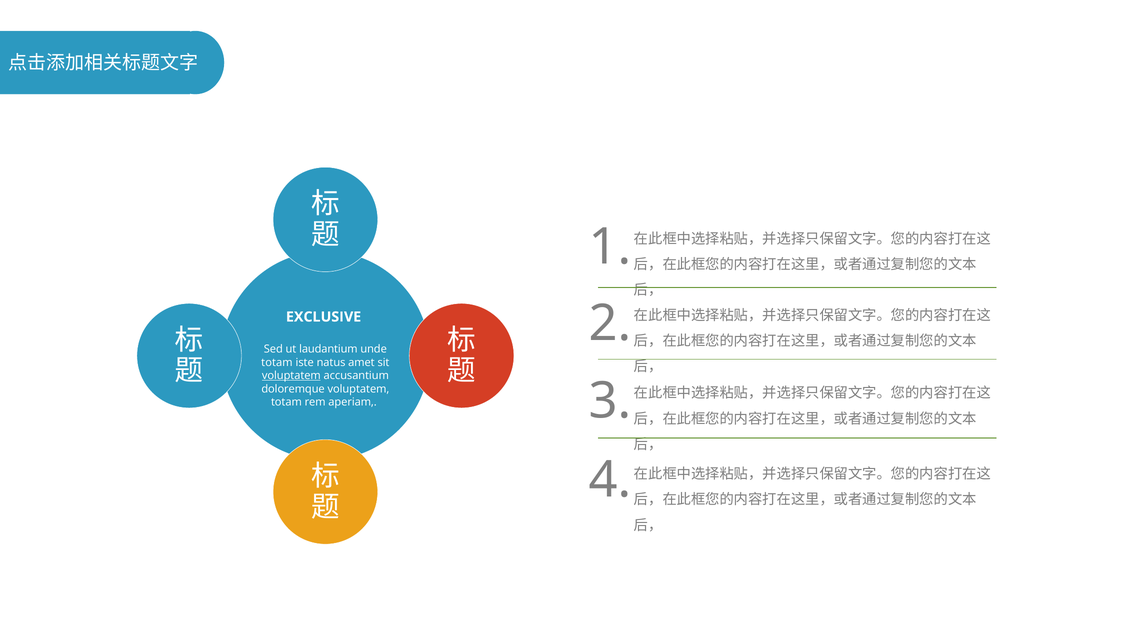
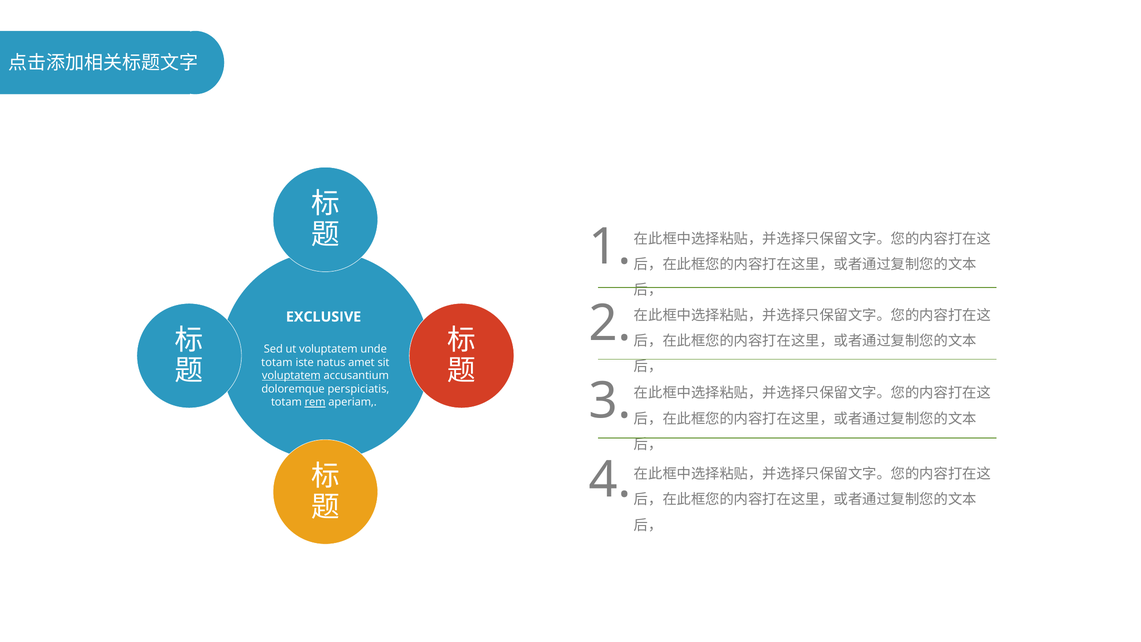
ut laudantium: laudantium -> voluptatem (328, 349)
doloremque voluptatem: voluptatem -> perspiciatis (358, 389)
rem underline: none -> present (315, 402)
